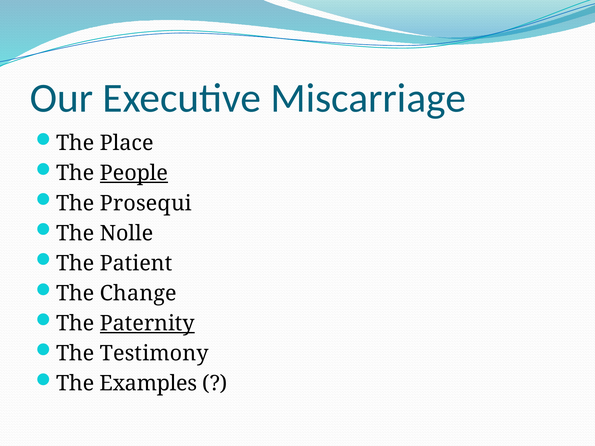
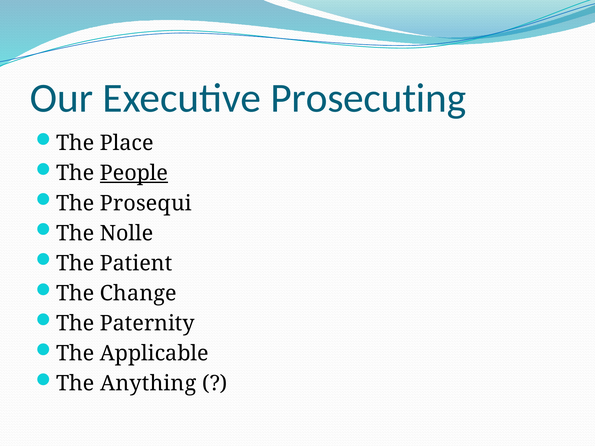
Miscarriage: Miscarriage -> Prosecuting (368, 98)
Paternity underline: present -> none (147, 324)
Testimony: Testimony -> Applicable (154, 354)
Examples: Examples -> Anything (148, 384)
